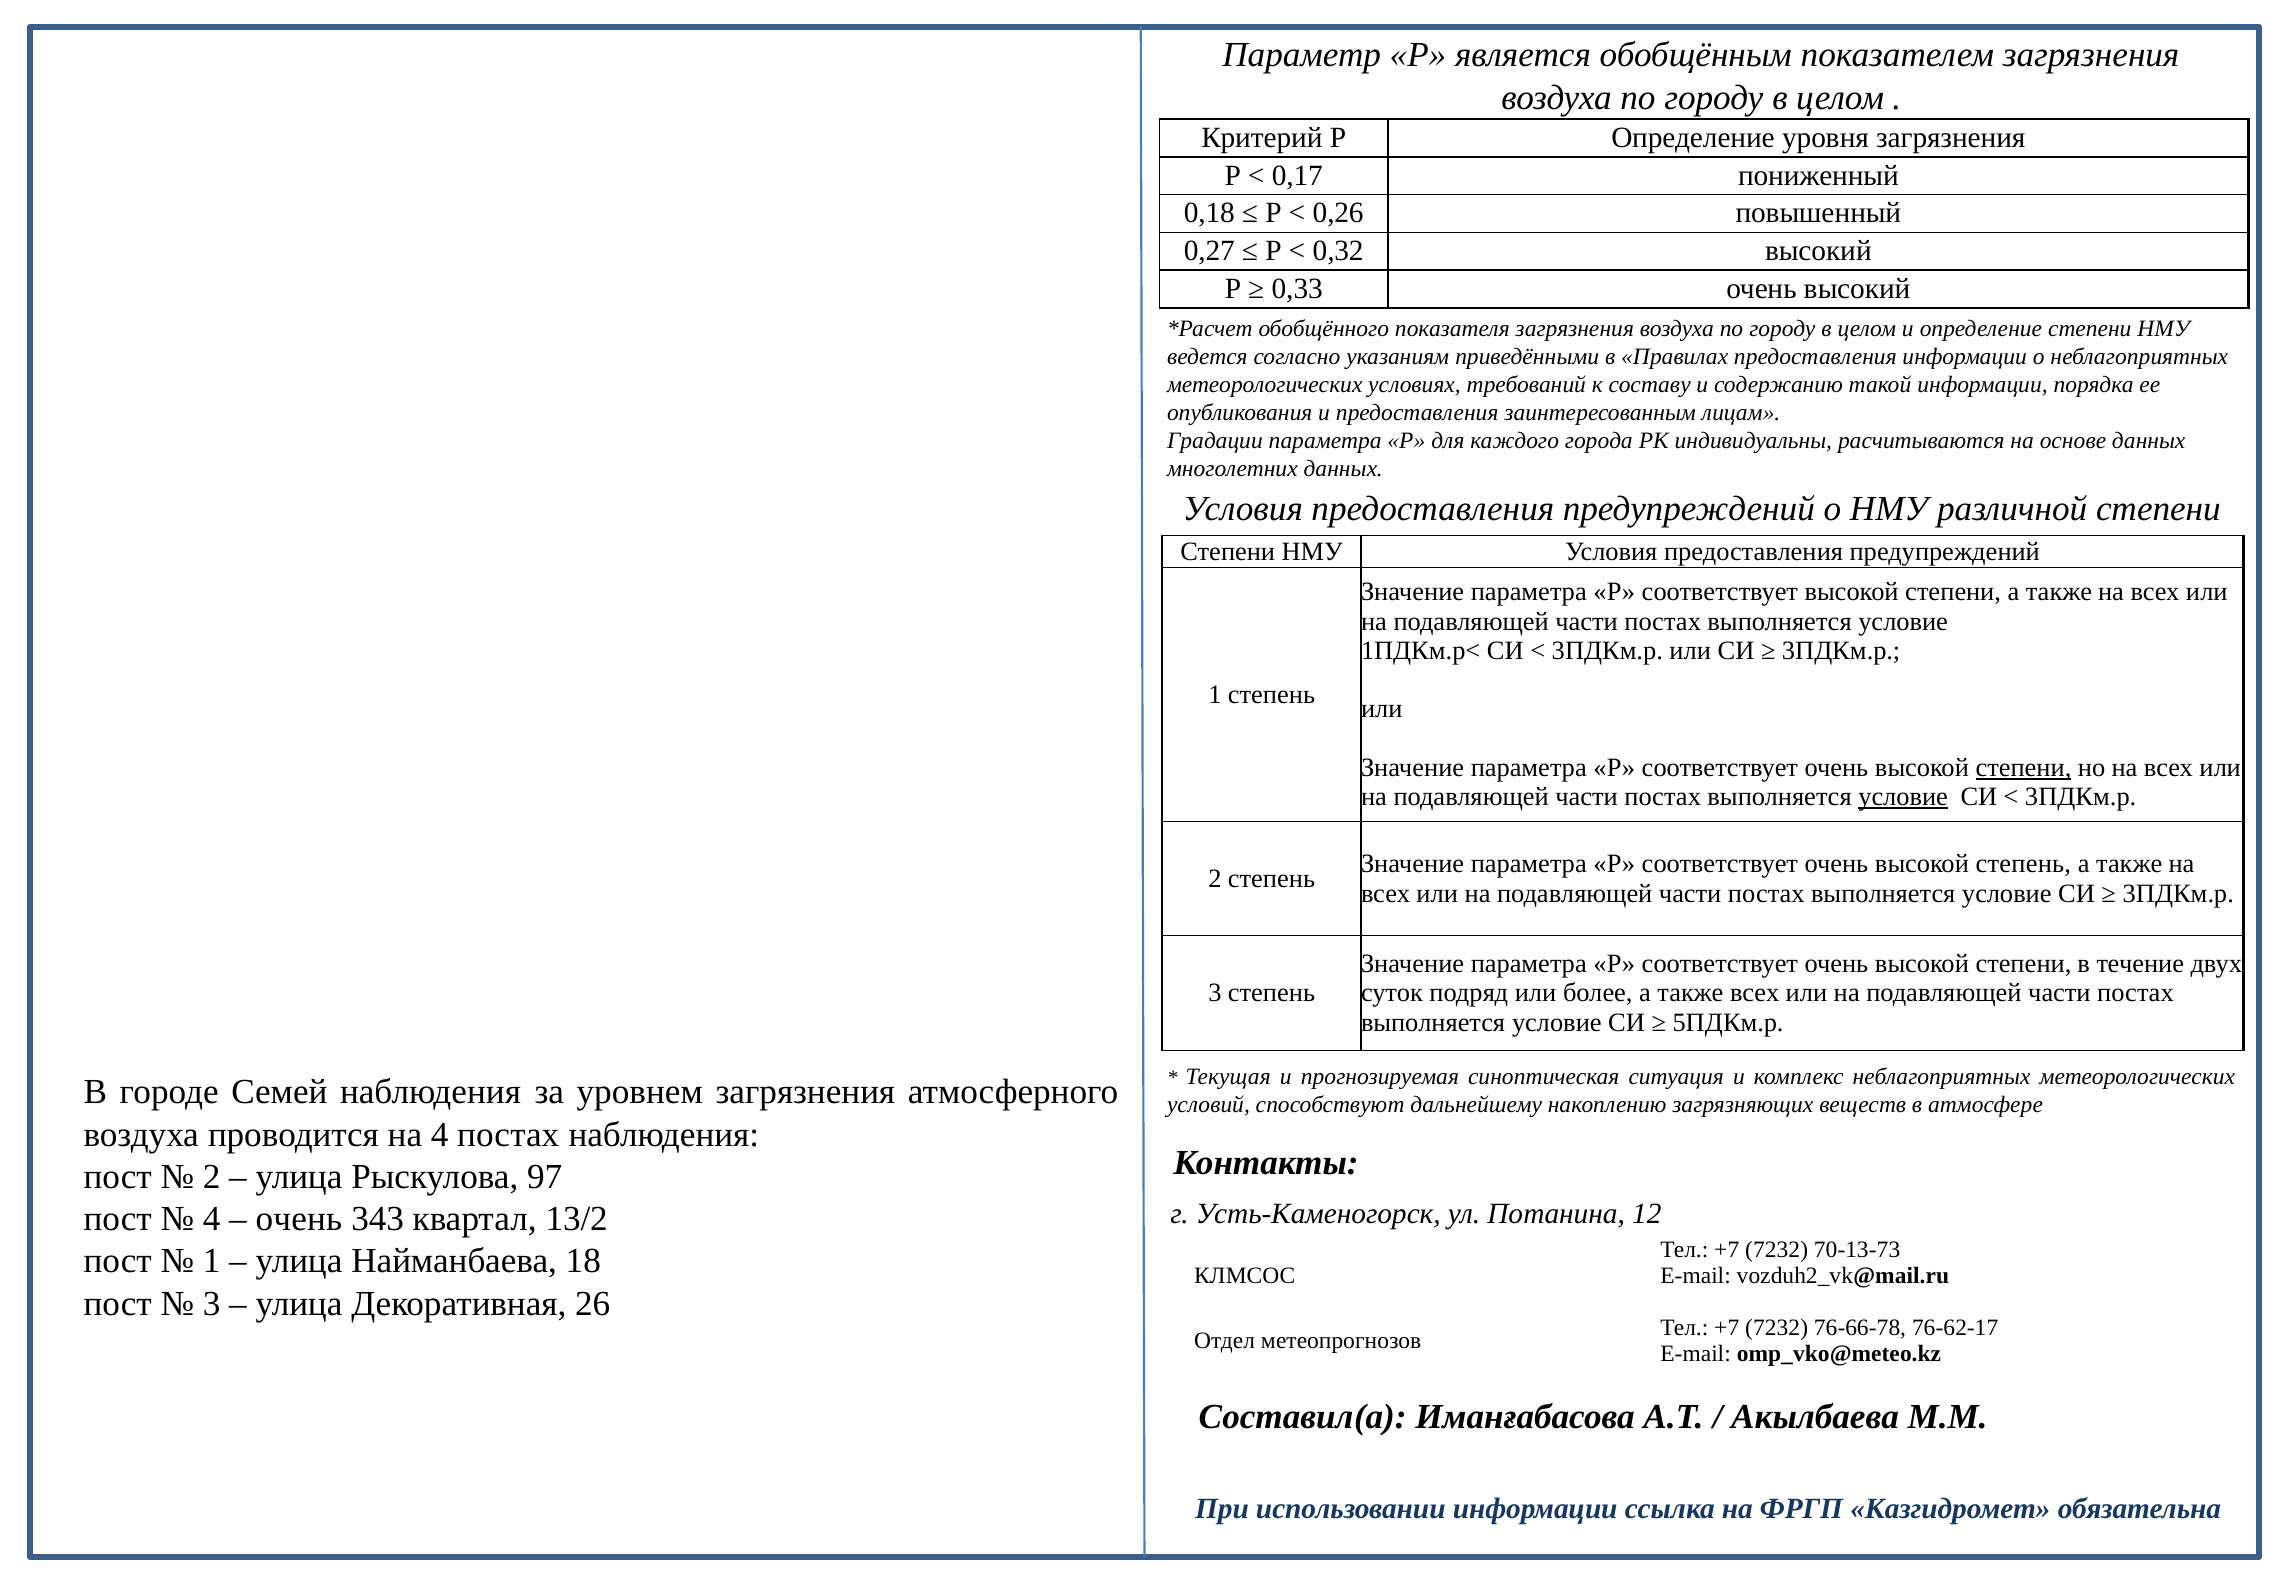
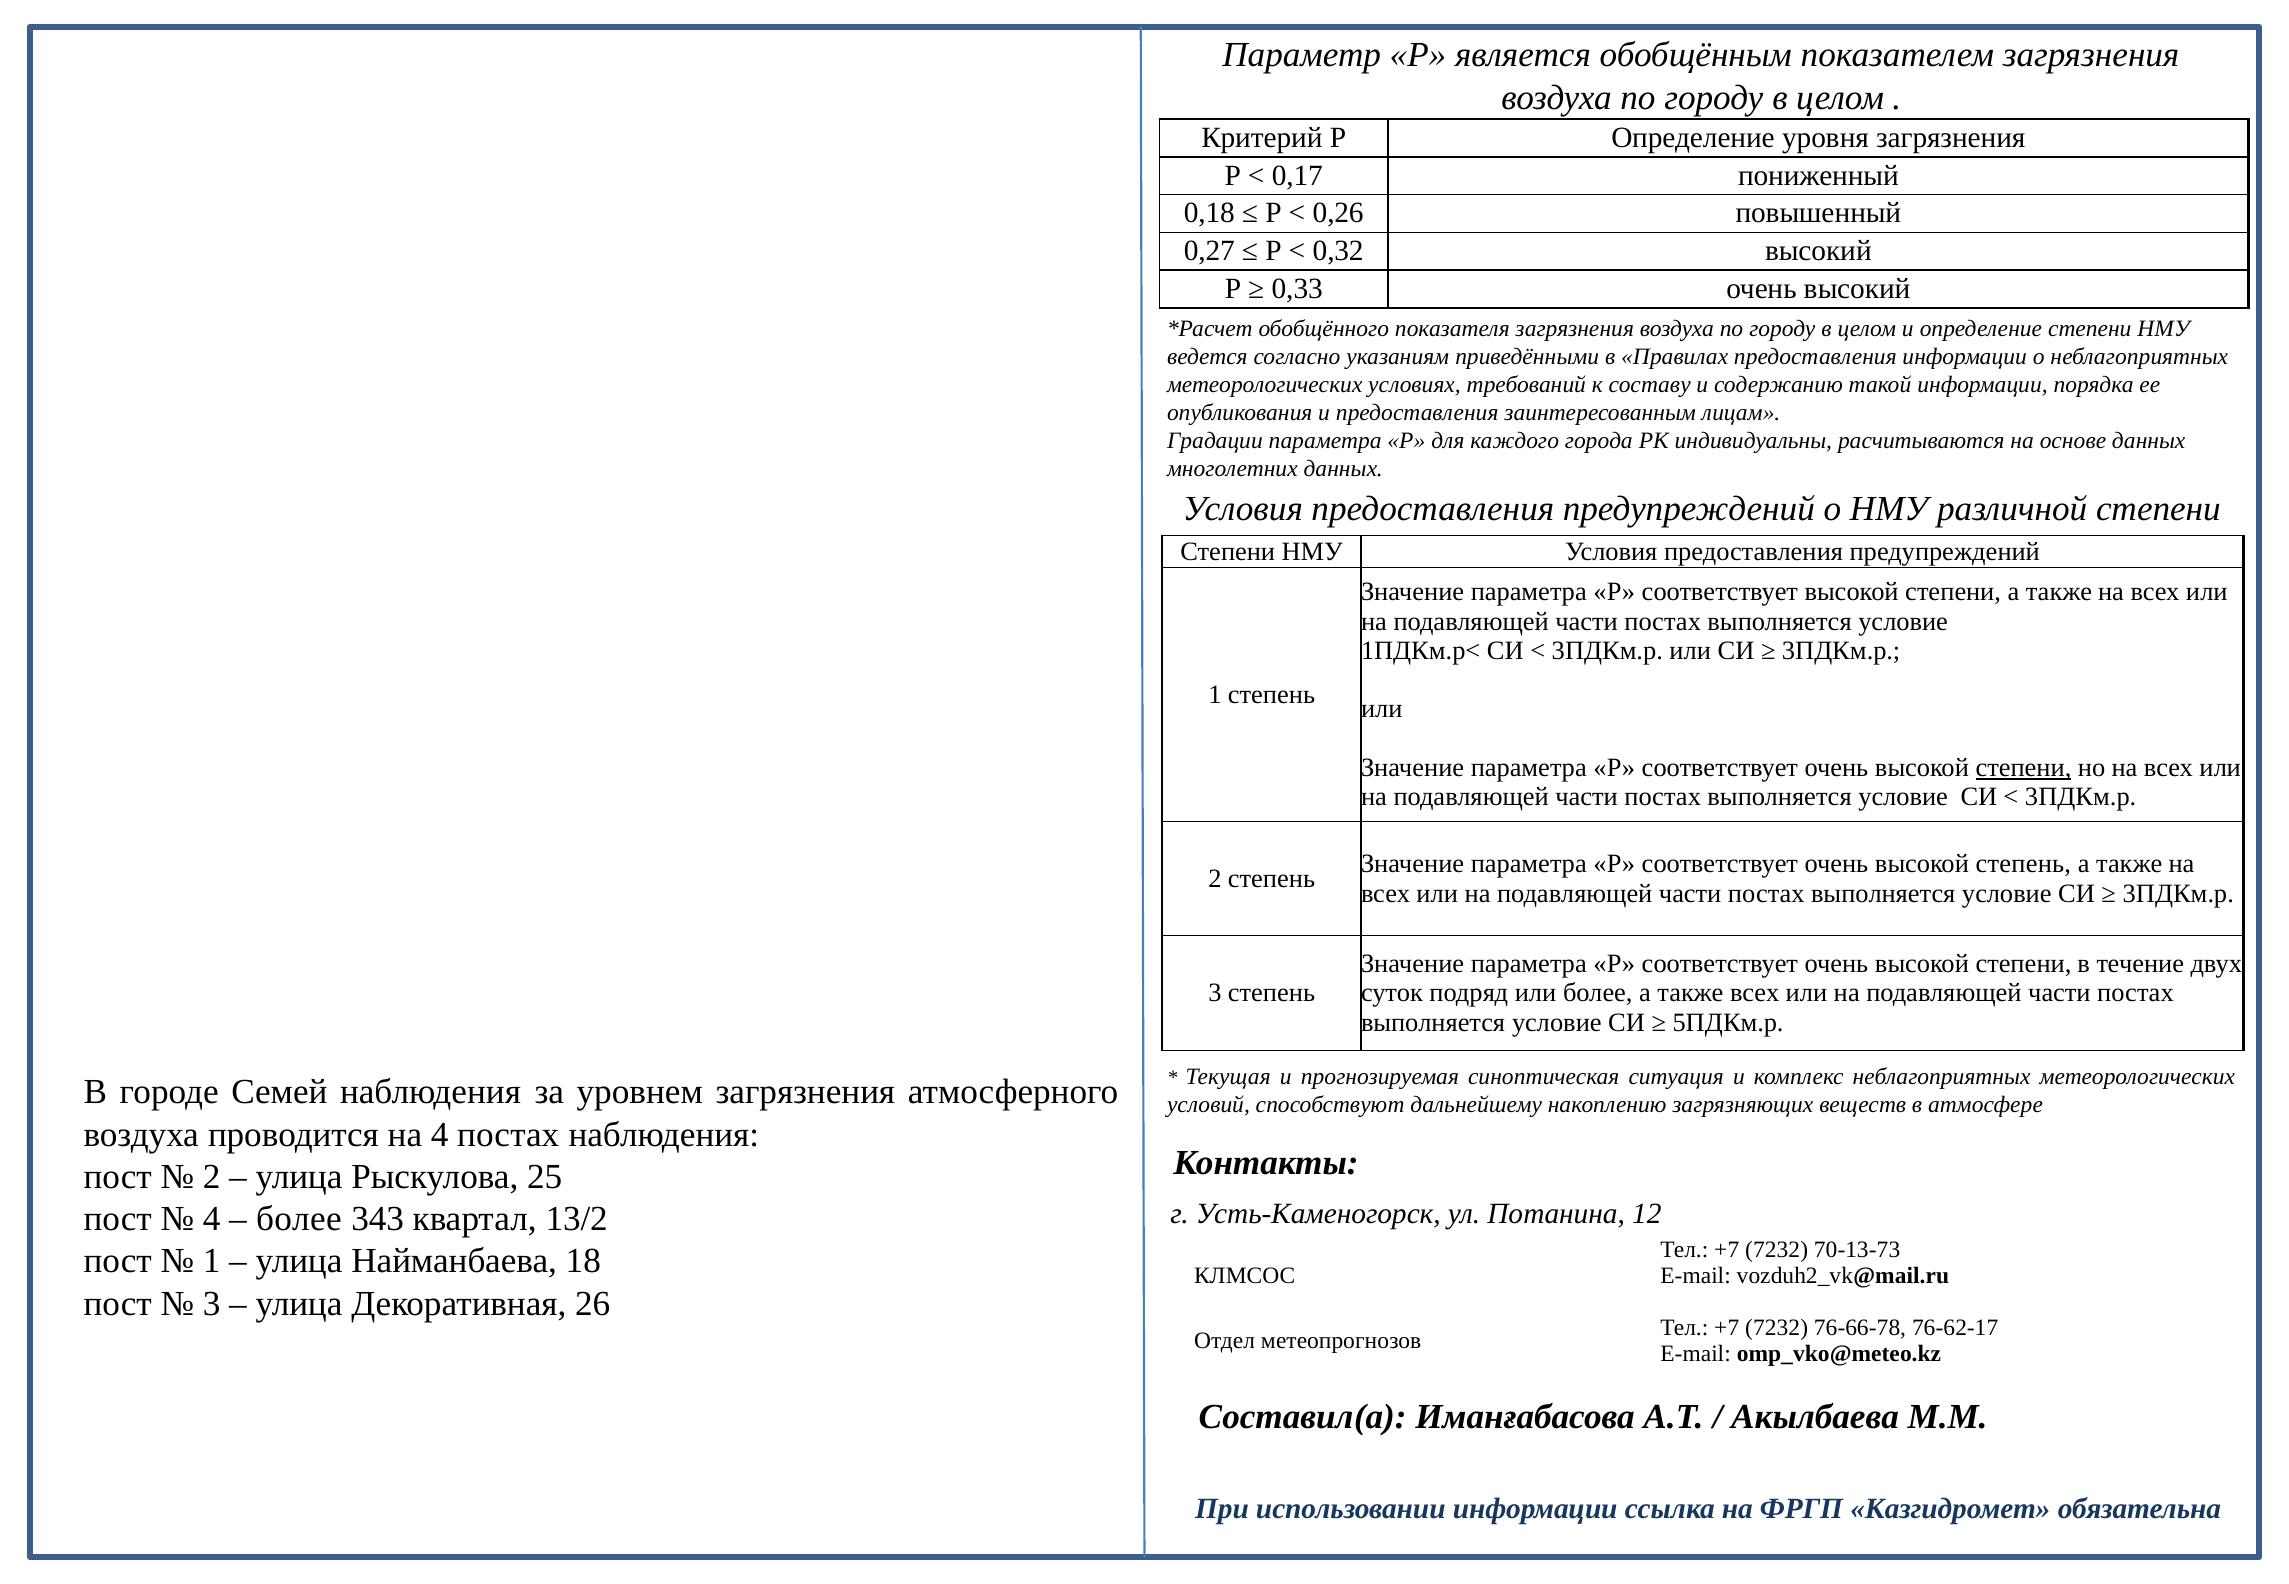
условие underline: present -> none (1903, 797)
97: 97 -> 25 (545, 1177)
очень: очень -> более (299, 1220)
